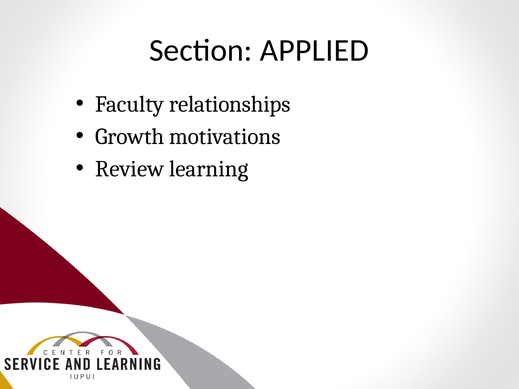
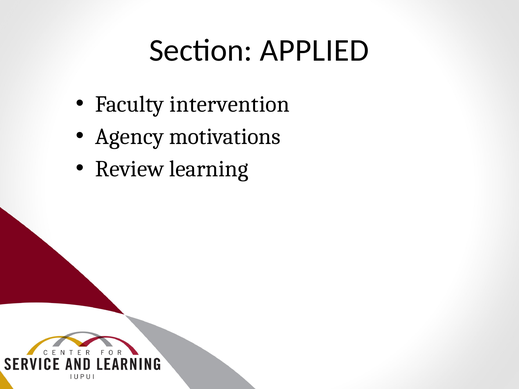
relationships: relationships -> intervention (230, 104)
Growth: Growth -> Agency (130, 137)
